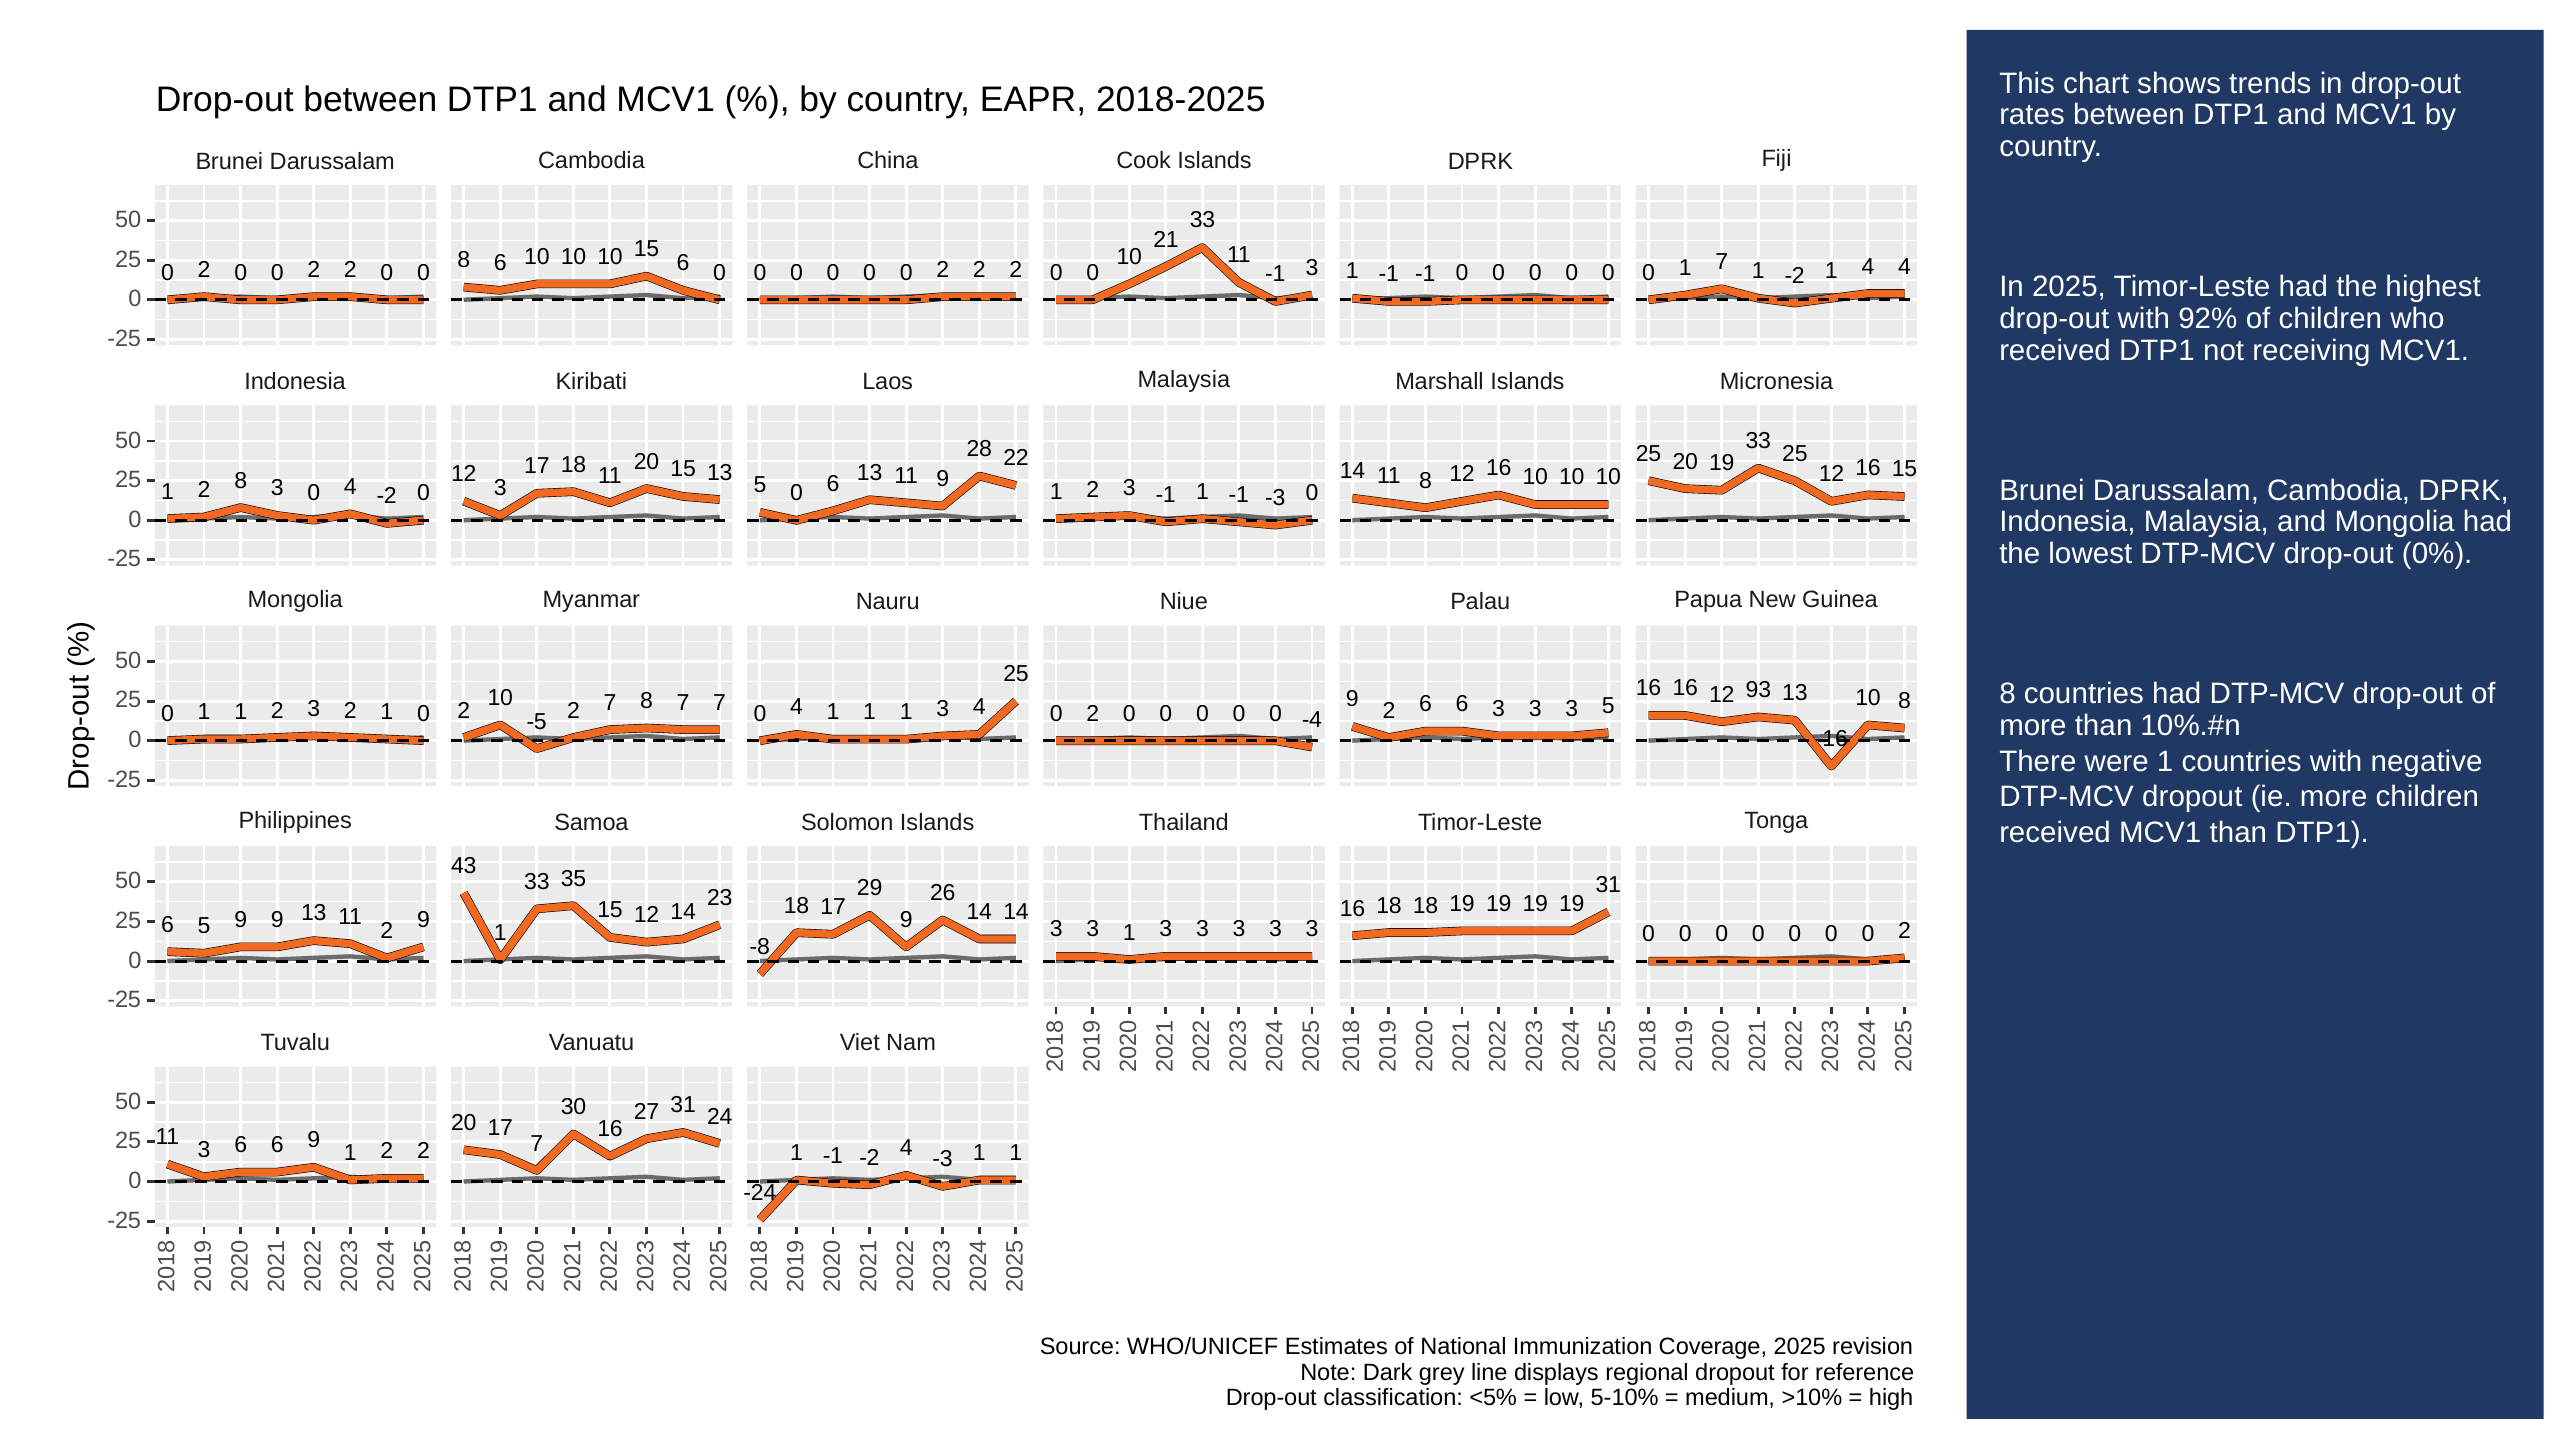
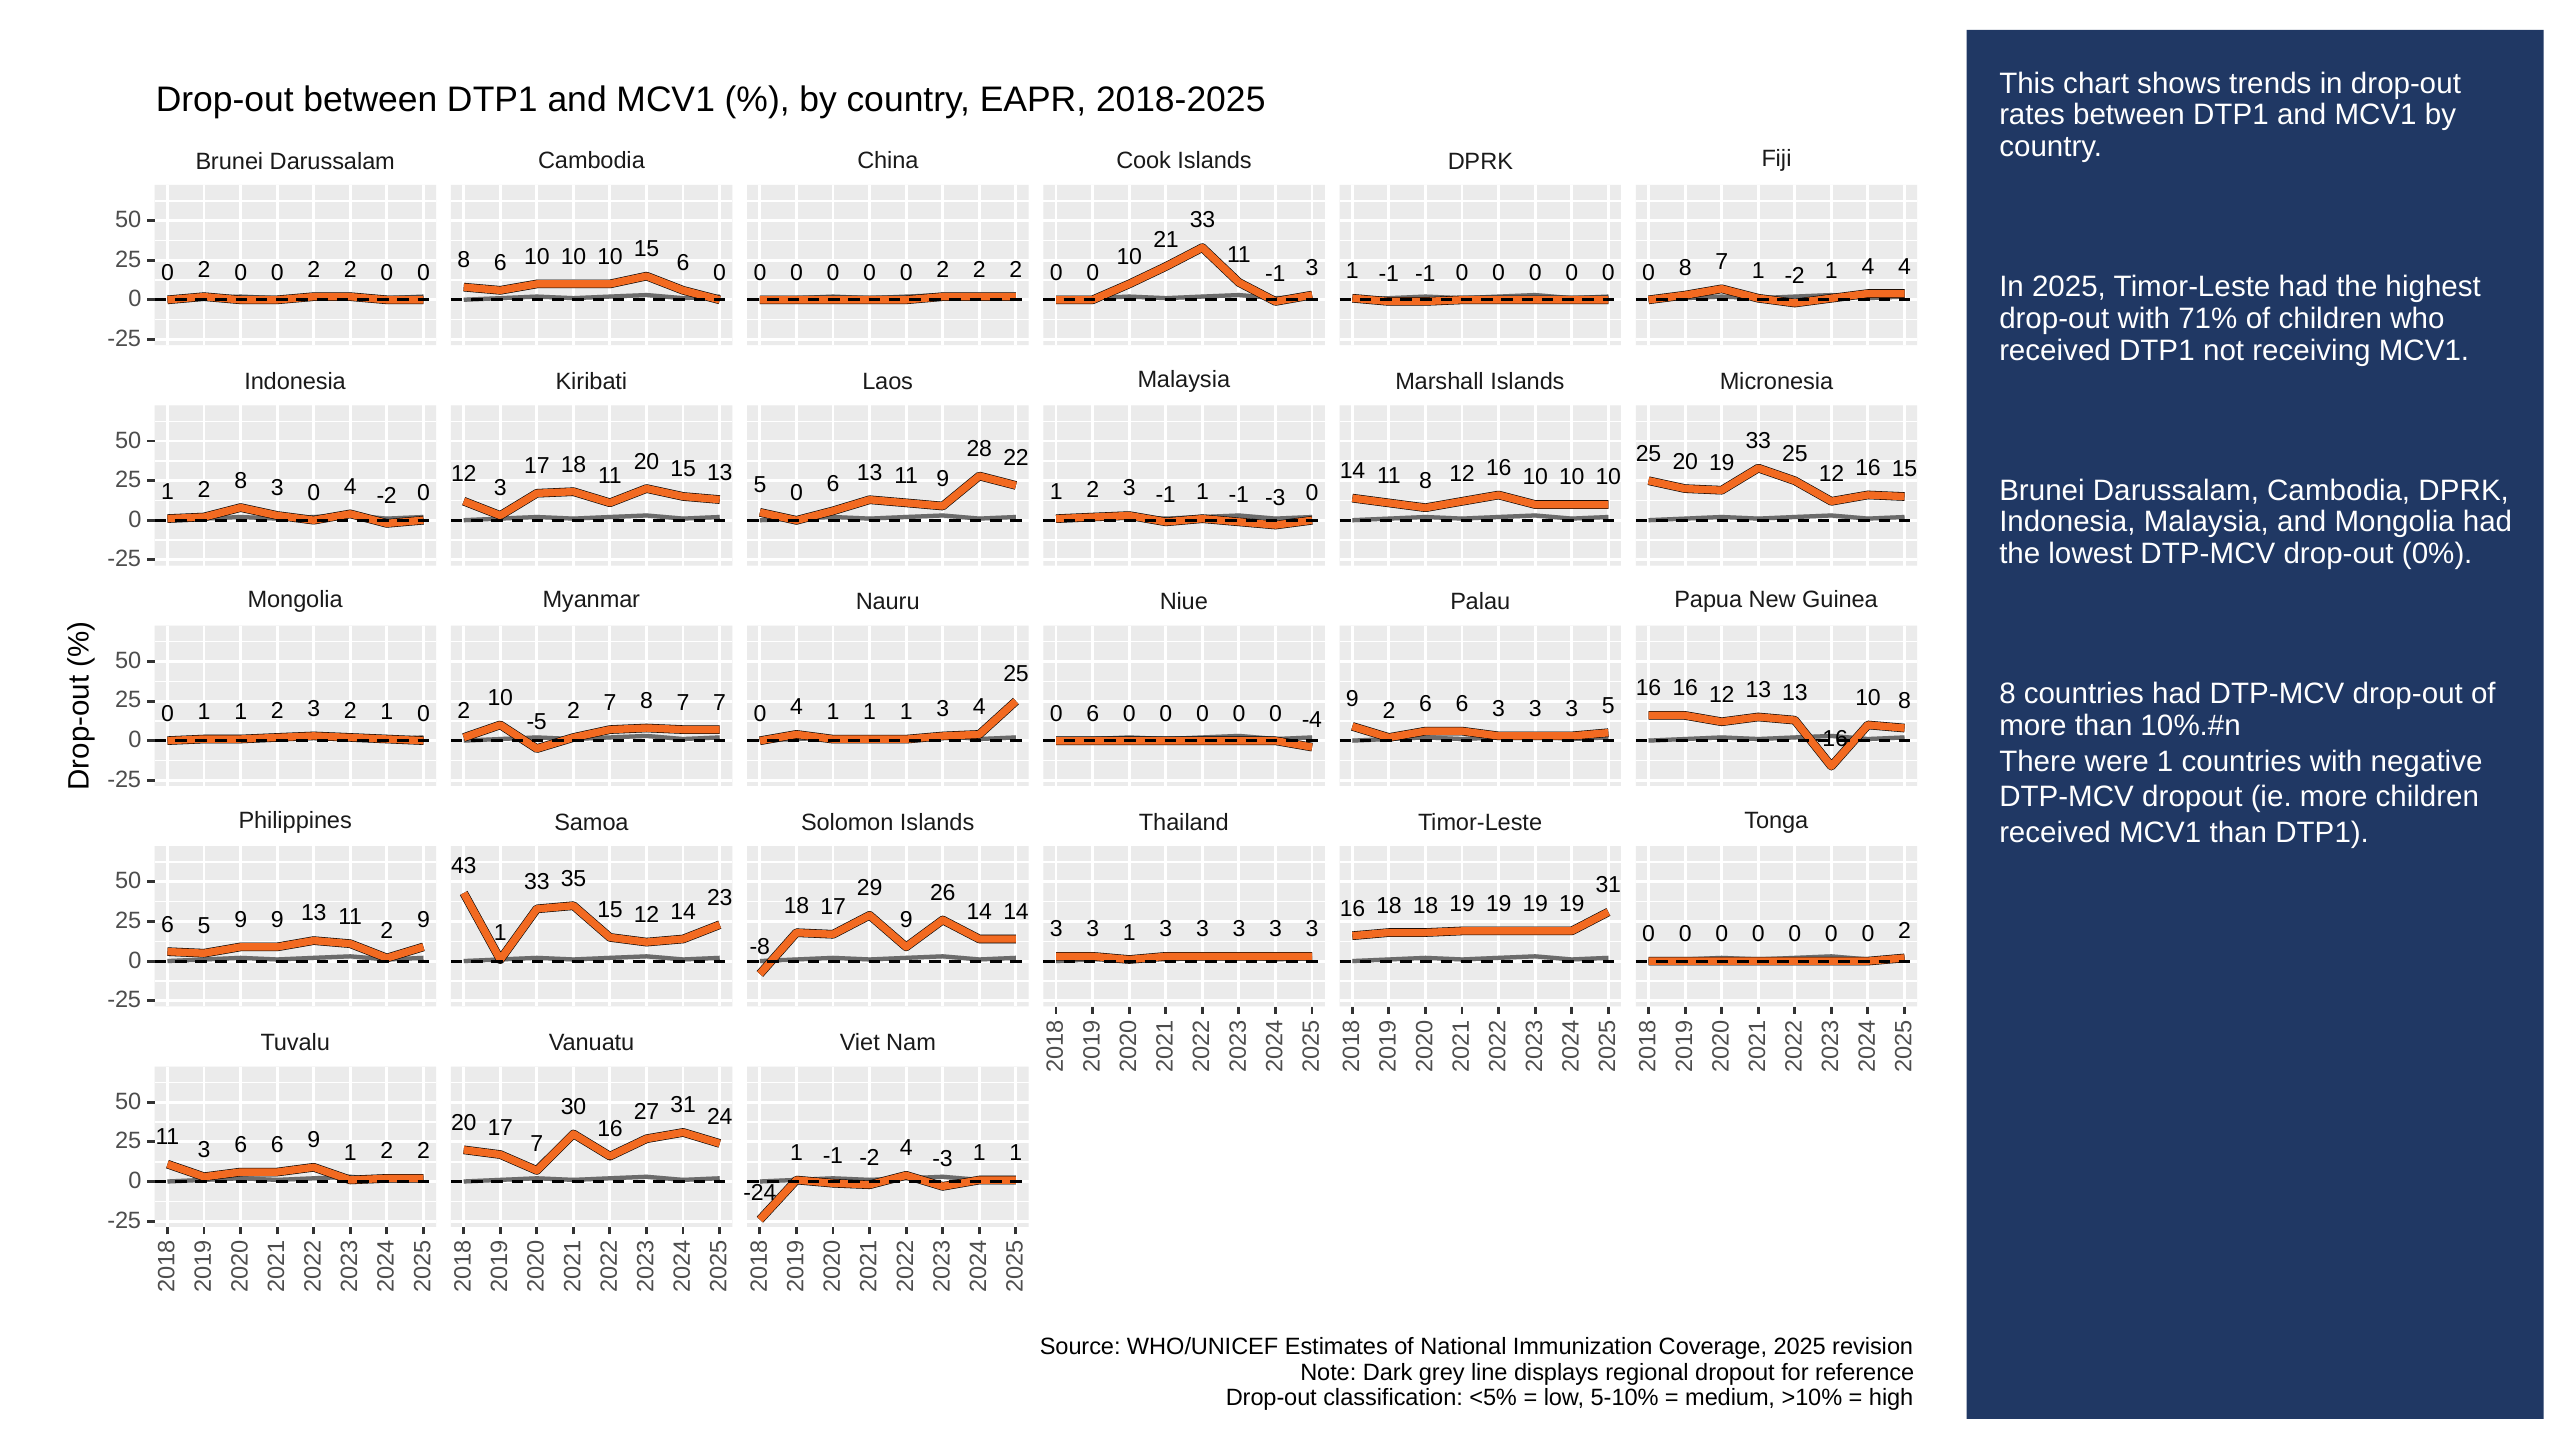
1: 1 -> 8 (1685, 268)
92%: 92% -> 71% (2208, 319)
12 93: 93 -> 13 (1758, 690)
2: 2 -> 6 (1093, 714)
